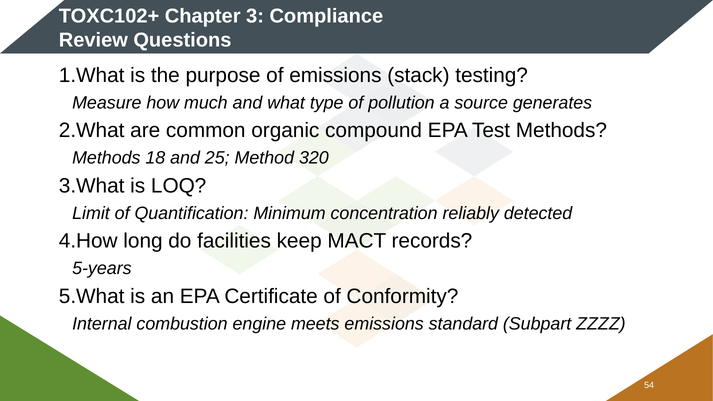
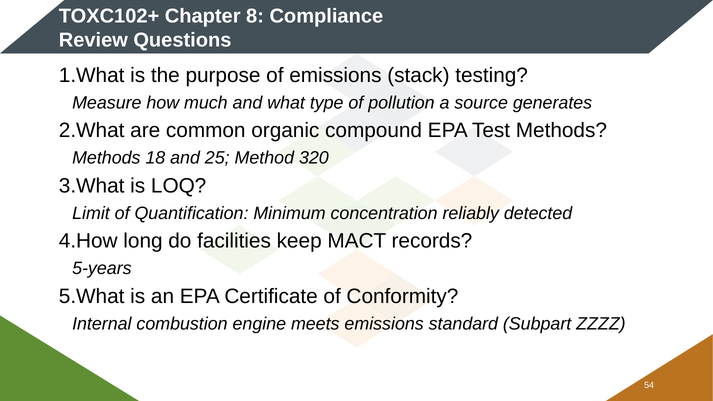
3: 3 -> 8 (255, 16)
